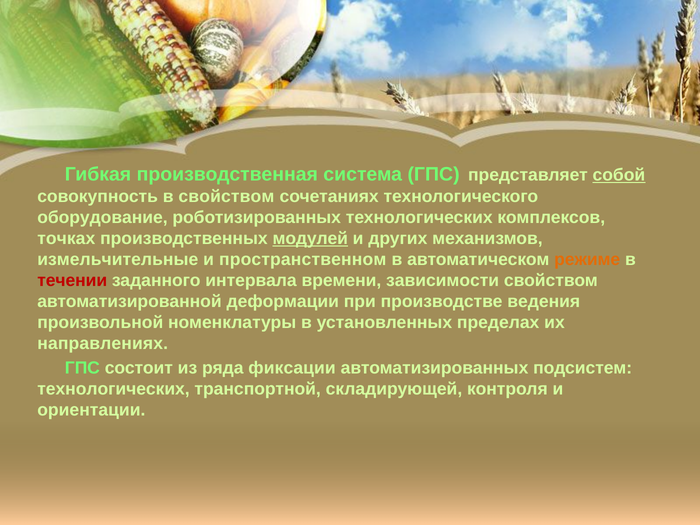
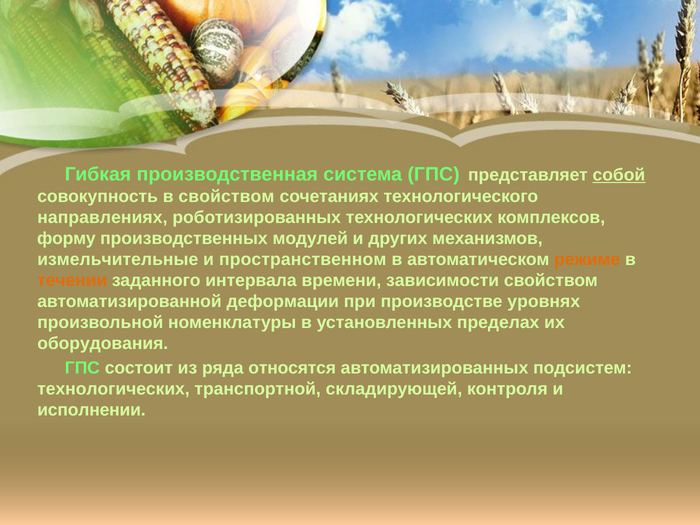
оборудование: оборудование -> направлениях (102, 217)
точках: точках -> форму (66, 238)
модулей underline: present -> none (310, 238)
течении colour: red -> orange (72, 280)
ведения: ведения -> уровнях (544, 301)
направлениях: направлениях -> оборудования (103, 343)
фиксации: фиксации -> относятся (292, 368)
ориентации: ориентации -> исполнении (91, 410)
